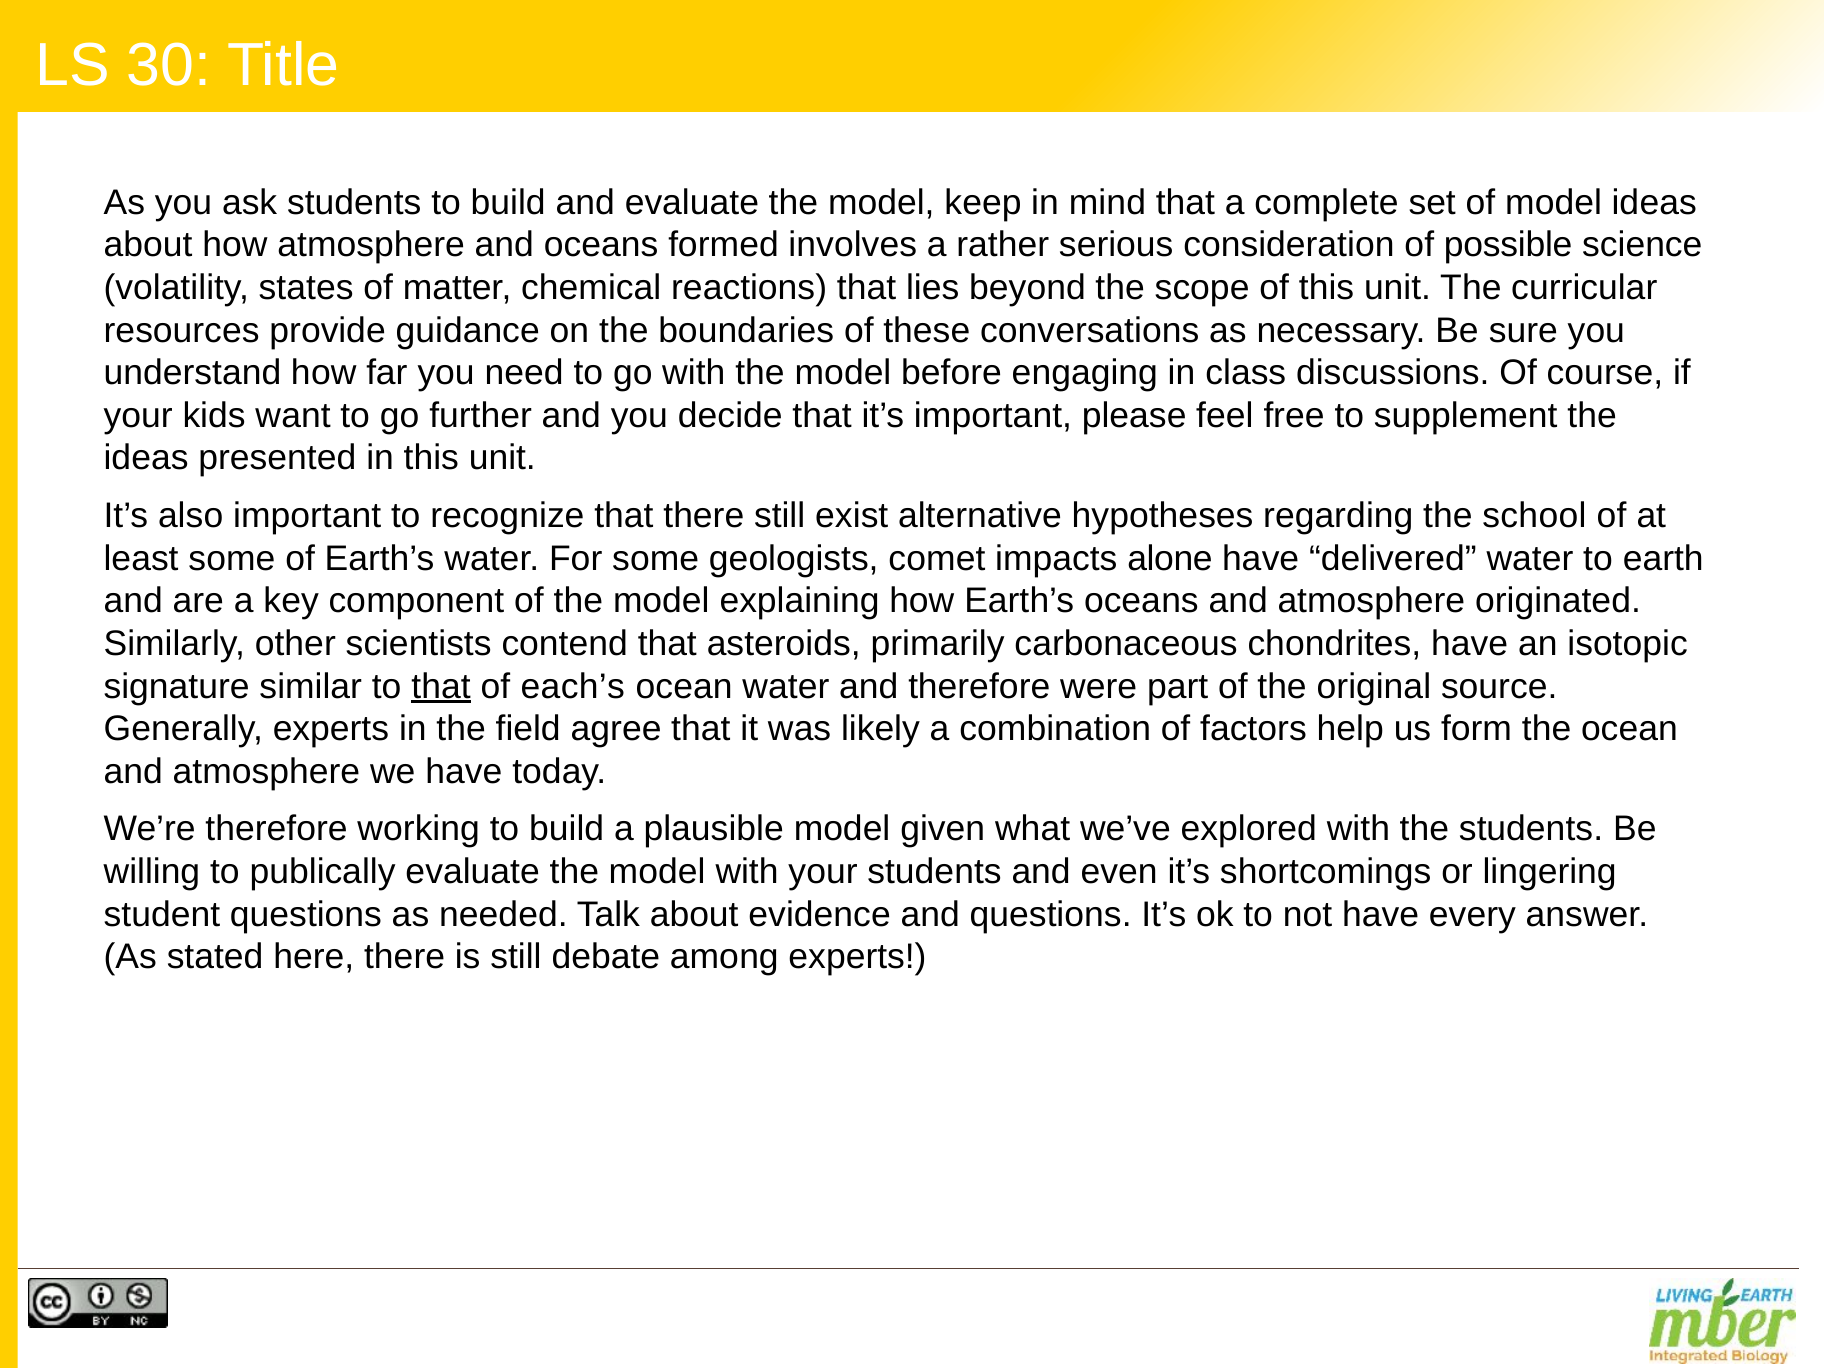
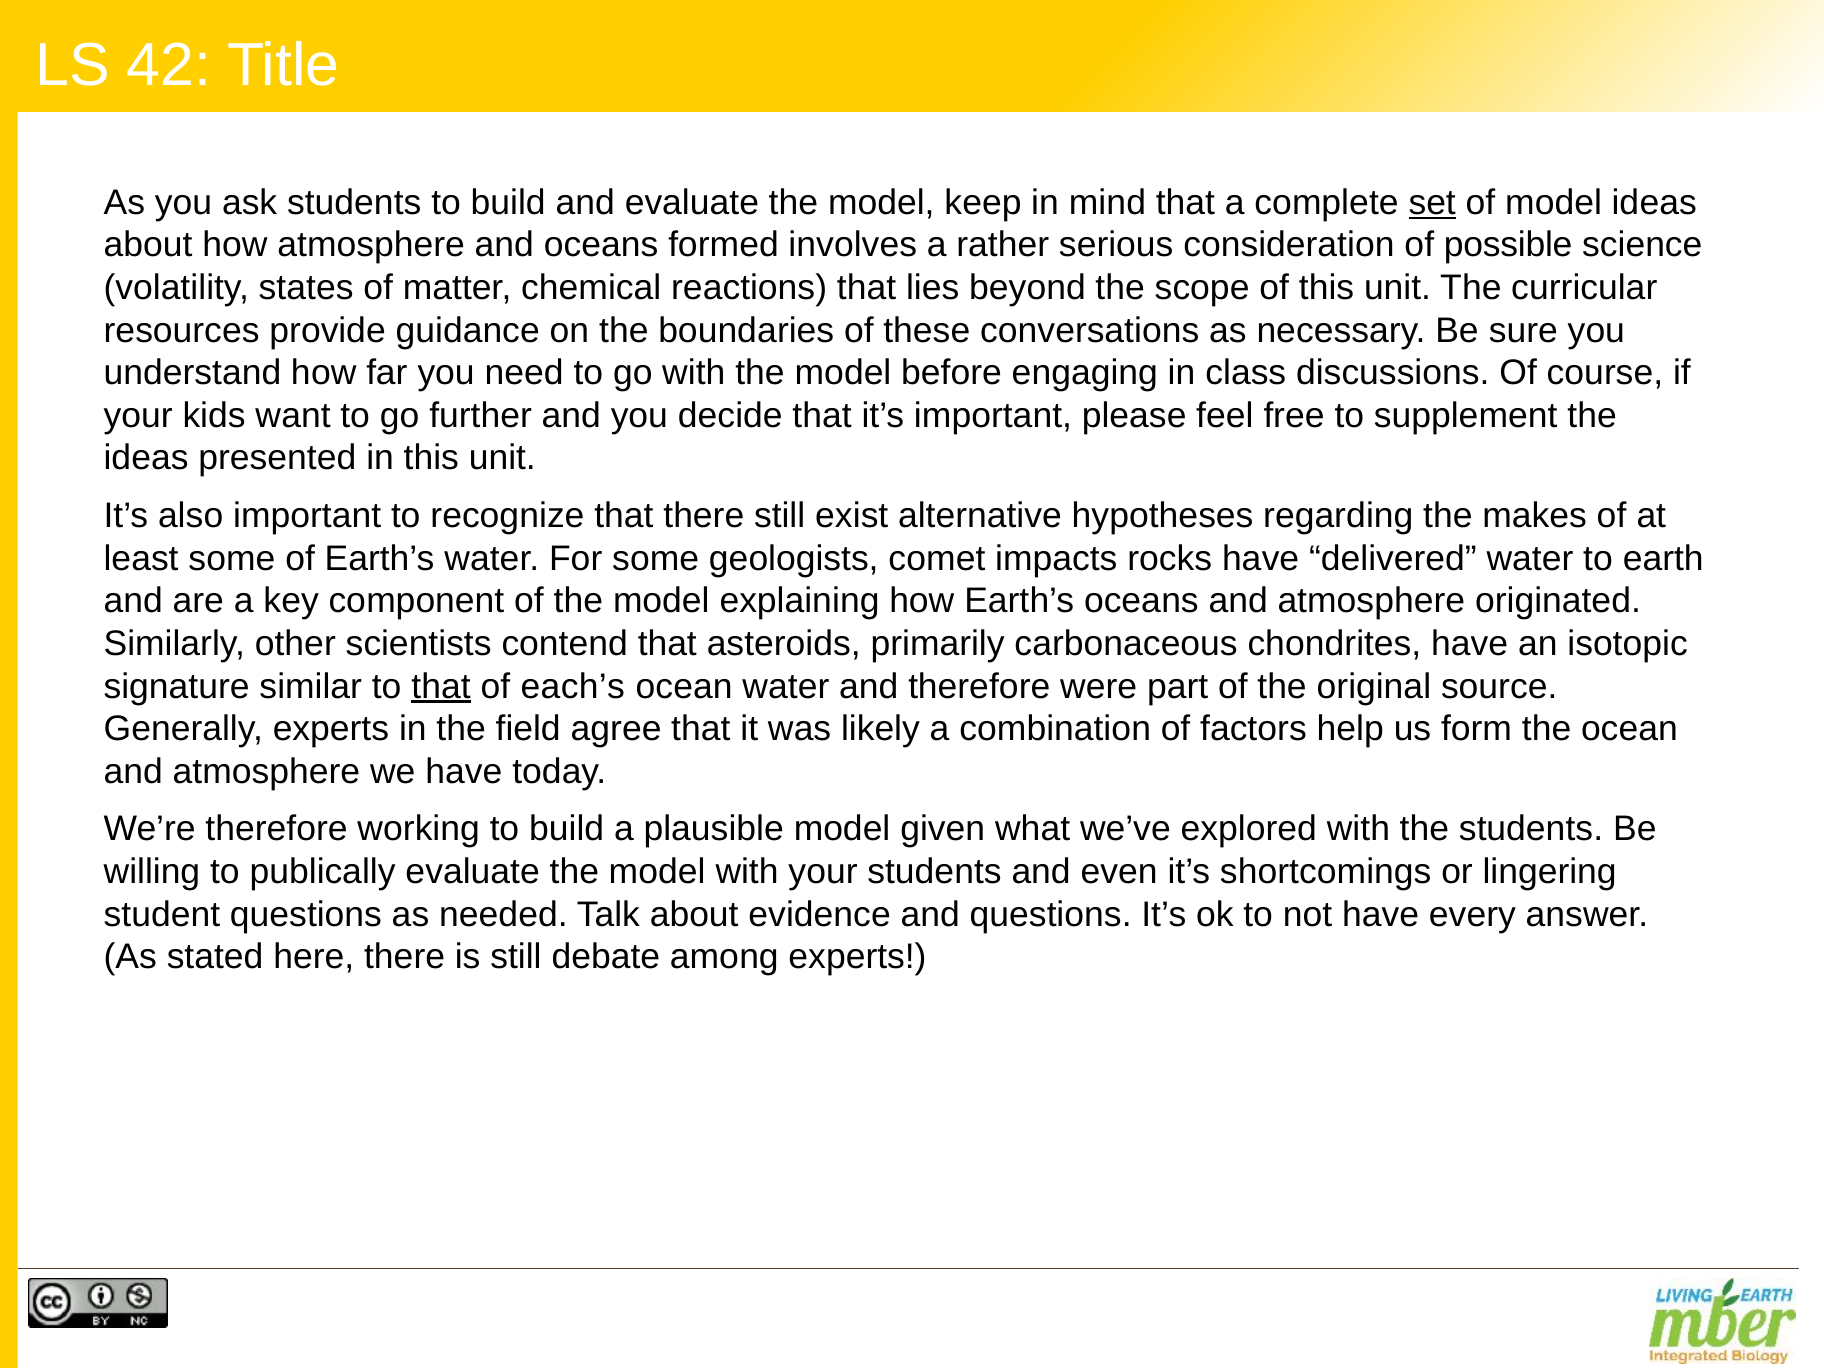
30: 30 -> 42 (169, 65)
set underline: none -> present (1432, 203)
school: school -> makes (1535, 516)
alone: alone -> rocks (1170, 559)
